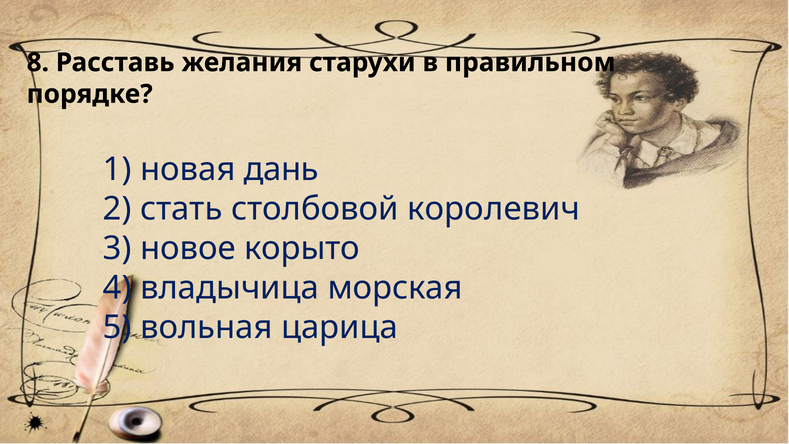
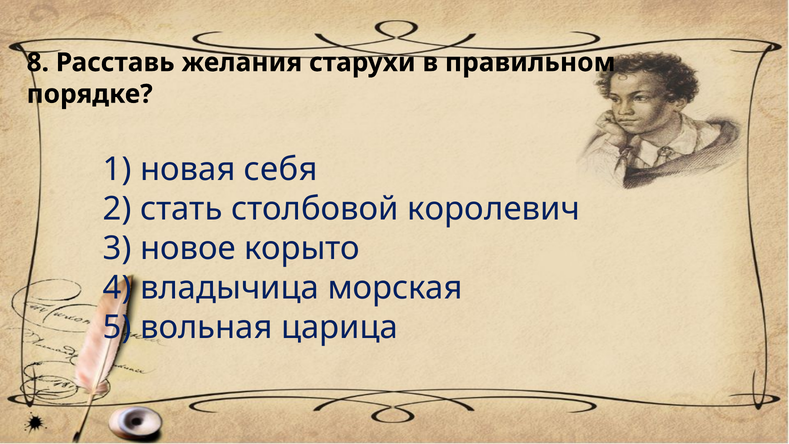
дань: дань -> себя (281, 169)
